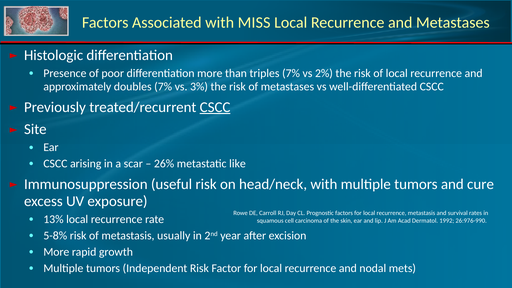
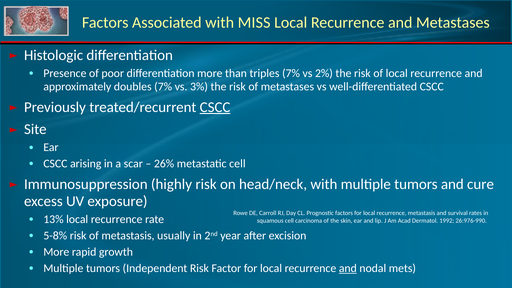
metastatic like: like -> cell (237, 164)
useful: useful -> highly (171, 184)
and underline: none -> present (348, 268)
